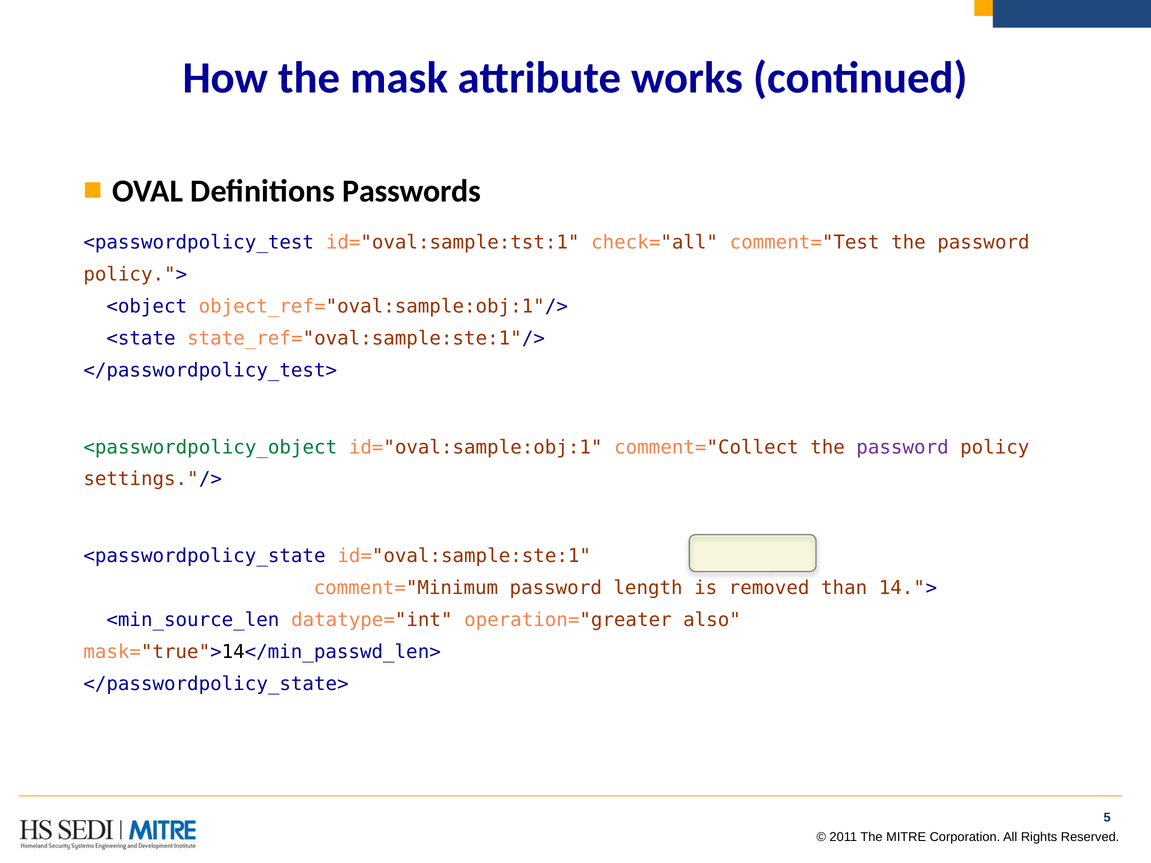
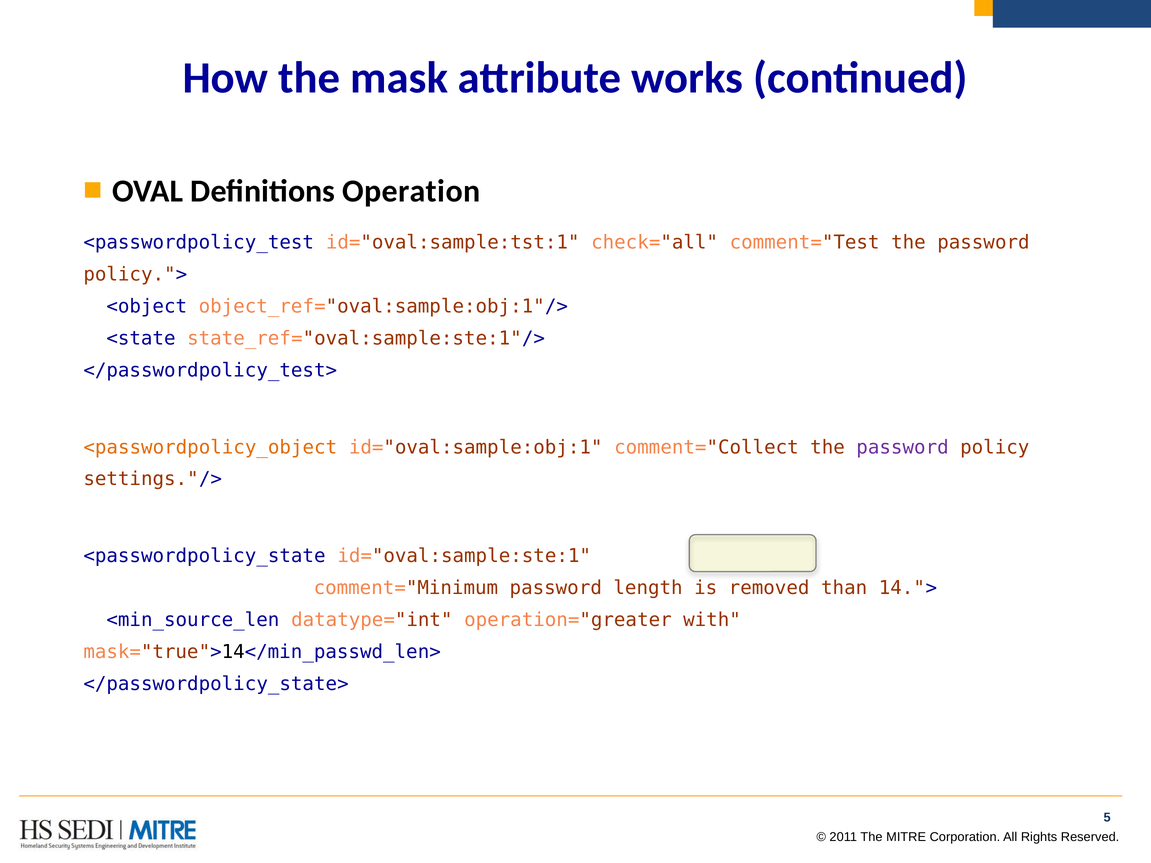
Passwords: Passwords -> Operation (411, 191)
<passwordpolicy_object colour: green -> orange (210, 447)
also: also -> with (712, 620)
